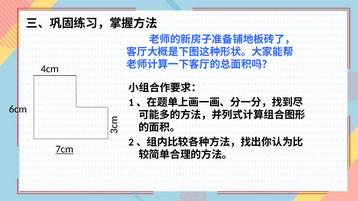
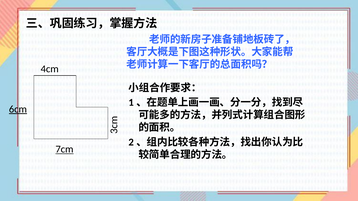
6cm underline: none -> present (18, 109)
